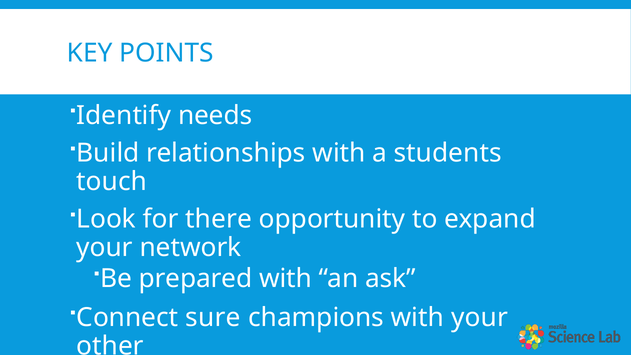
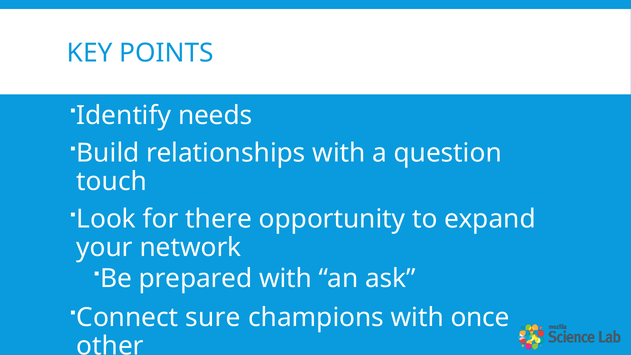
students: students -> question (448, 153)
with your: your -> once (480, 317)
